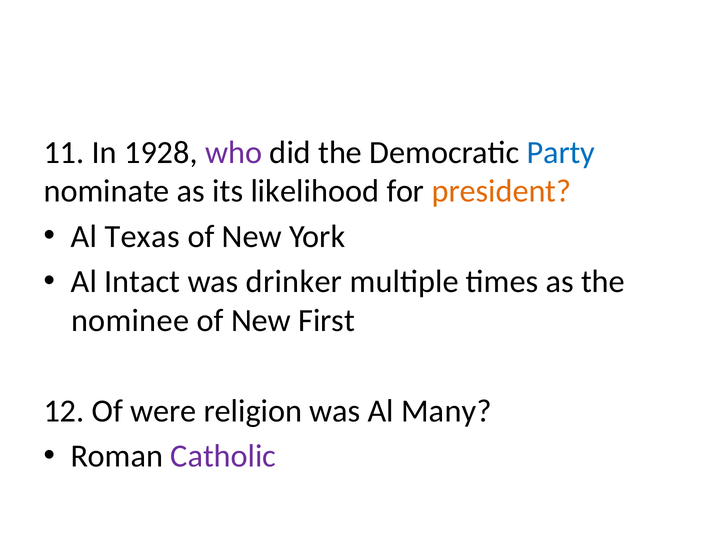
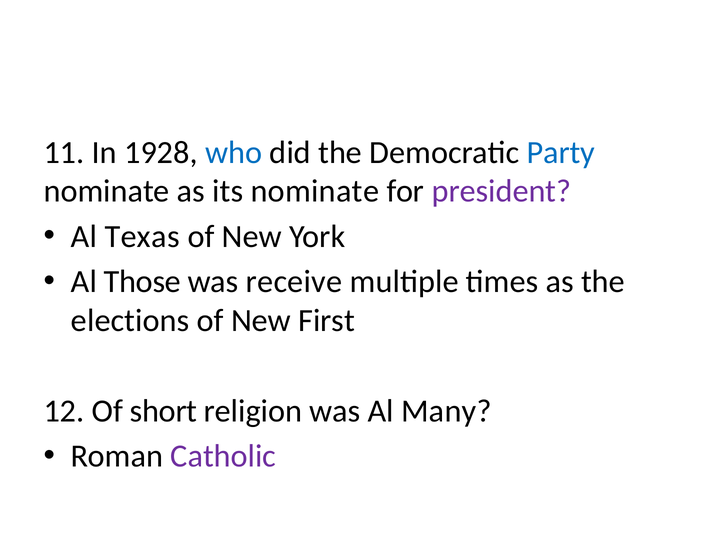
who colour: purple -> blue (234, 153)
its likelihood: likelihood -> nominate (315, 191)
president colour: orange -> purple (501, 191)
Intact: Intact -> Those (142, 282)
drinker: drinker -> receive (294, 282)
nominee: nominee -> elections (130, 321)
were: were -> short (164, 411)
